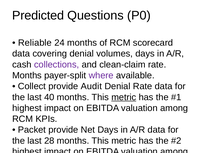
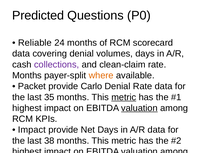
where colour: purple -> orange (101, 76)
Collect: Collect -> Packet (32, 87)
Audit: Audit -> Carlo (91, 87)
40: 40 -> 35 (49, 98)
valuation underline: none -> present (139, 109)
Packet: Packet -> Impact (32, 130)
28: 28 -> 38 (49, 141)
